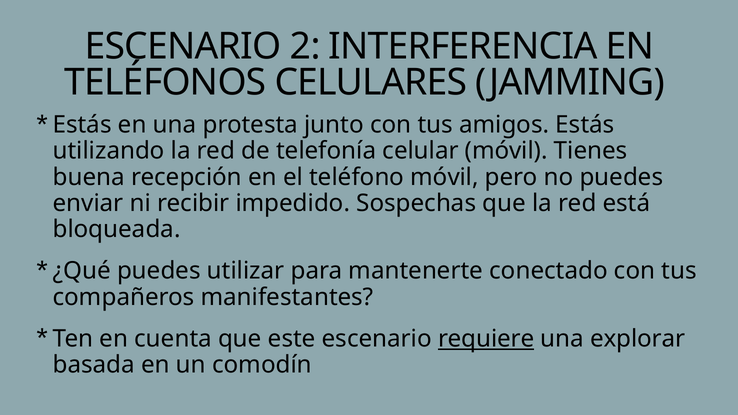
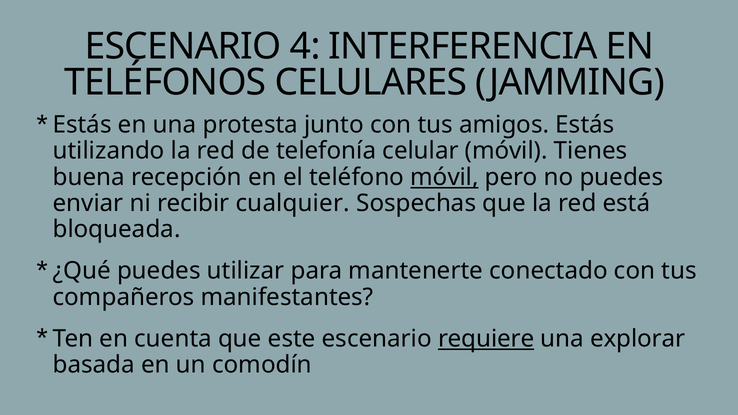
2: 2 -> 4 (305, 47)
móvil underline: none -> present (444, 177)
impedido: impedido -> cualquier (293, 203)
